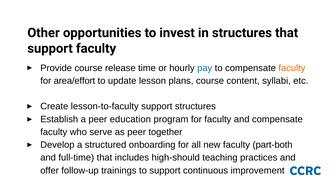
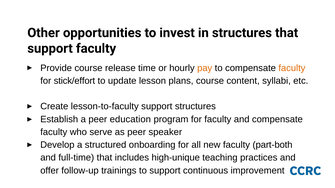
pay colour: blue -> orange (205, 68)
area/effort: area/effort -> stick/effort (74, 81)
together: together -> speaker (165, 132)
high-should: high-should -> high-unique (176, 158)
